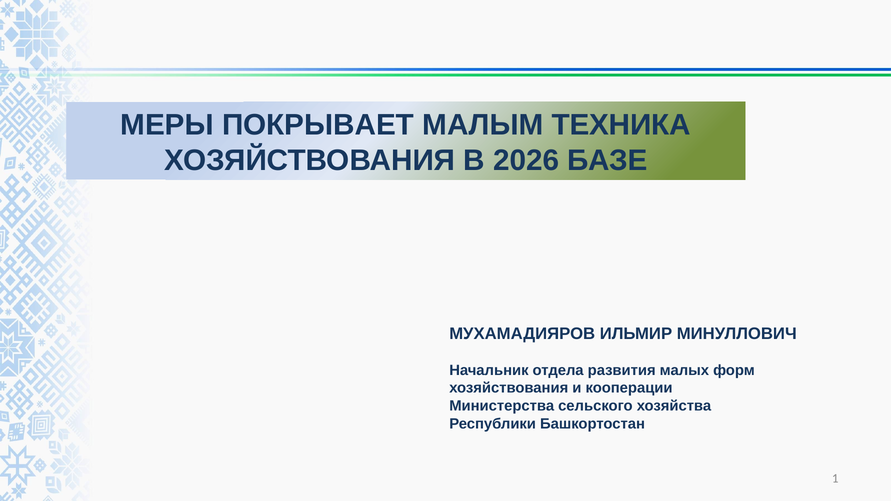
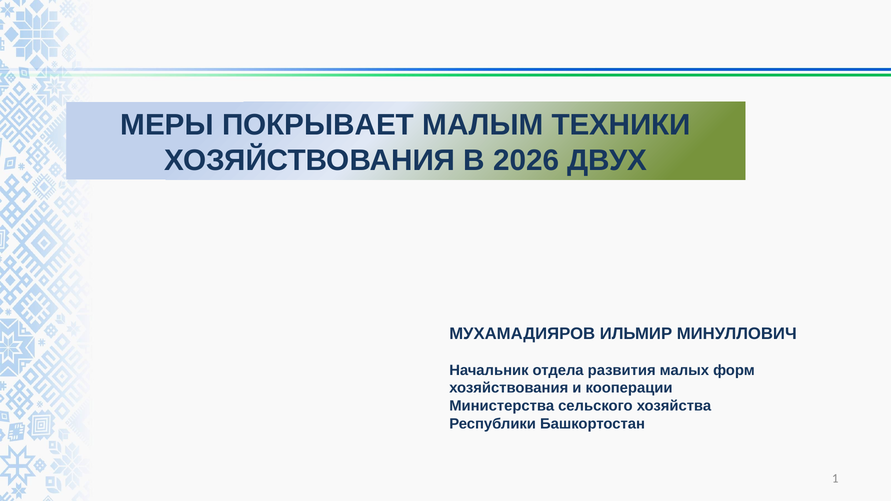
ТЕХНИКА: ТЕХНИКА -> ТЕХНИКИ (621, 125)
БАЗЕ: БАЗЕ -> ДВУХ (607, 161)
